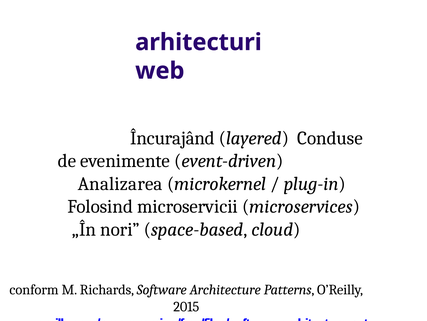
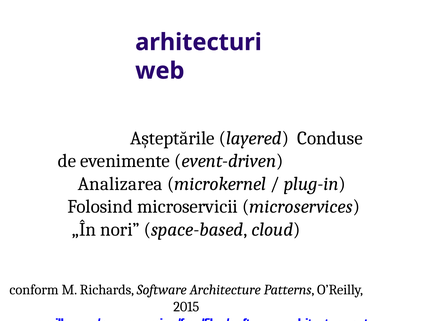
Încurajând: Încurajând -> Așteptările (172, 138)
